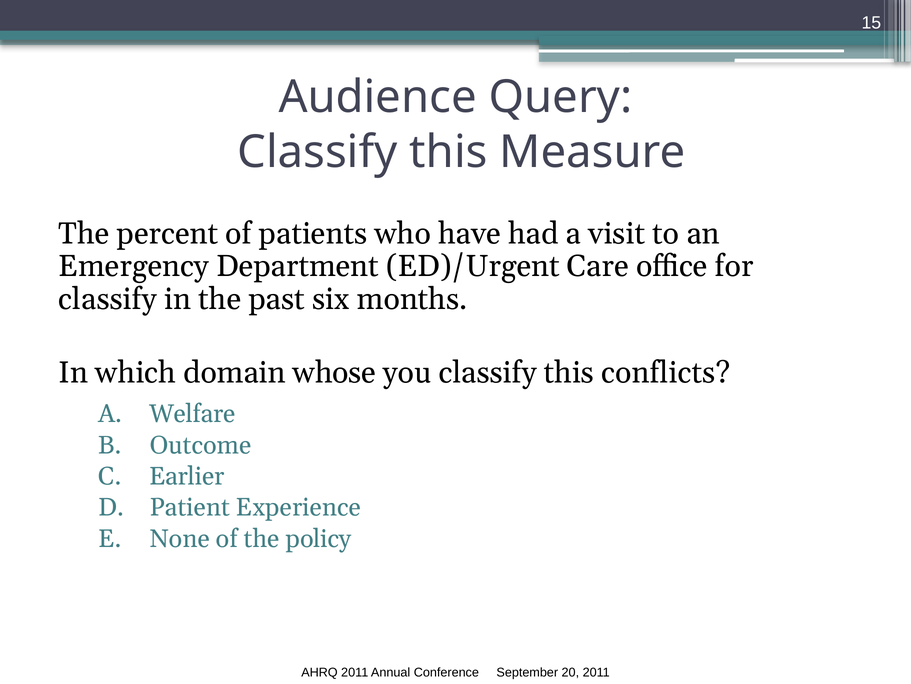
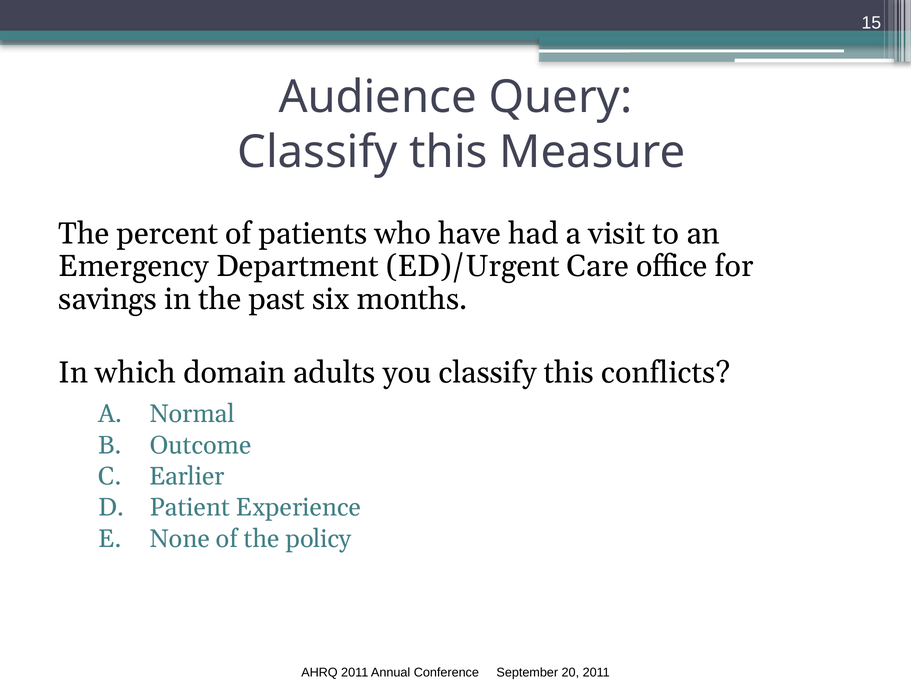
classify: classify -> savings (108, 299)
whose: whose -> adults (334, 372)
Welfare: Welfare -> Normal (192, 414)
